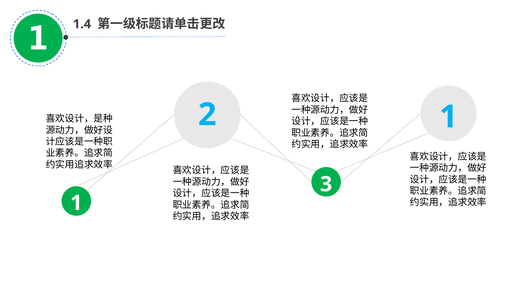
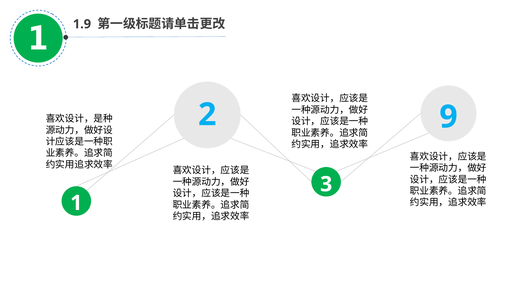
1.4: 1.4 -> 1.9 (82, 24)
2 1: 1 -> 9 (448, 117)
